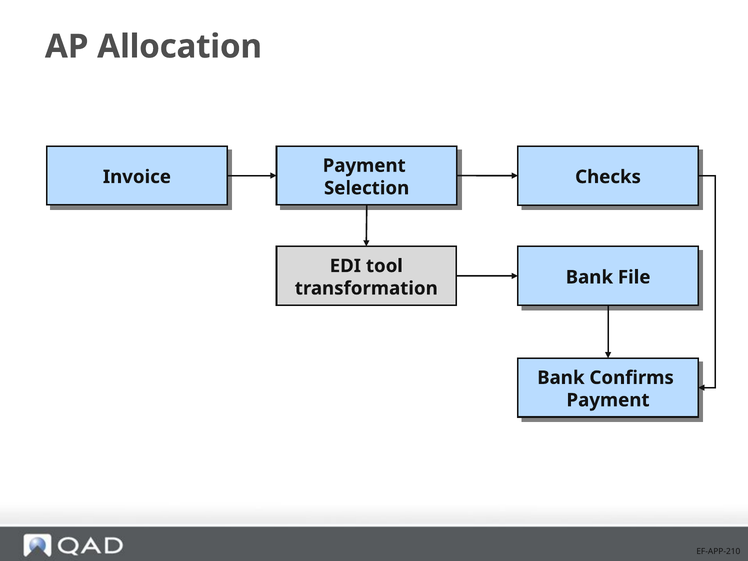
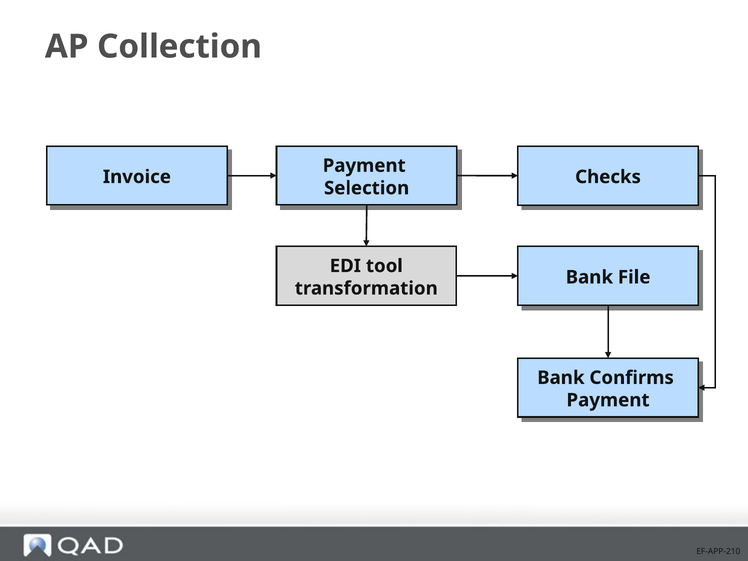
Allocation: Allocation -> Collection (179, 47)
